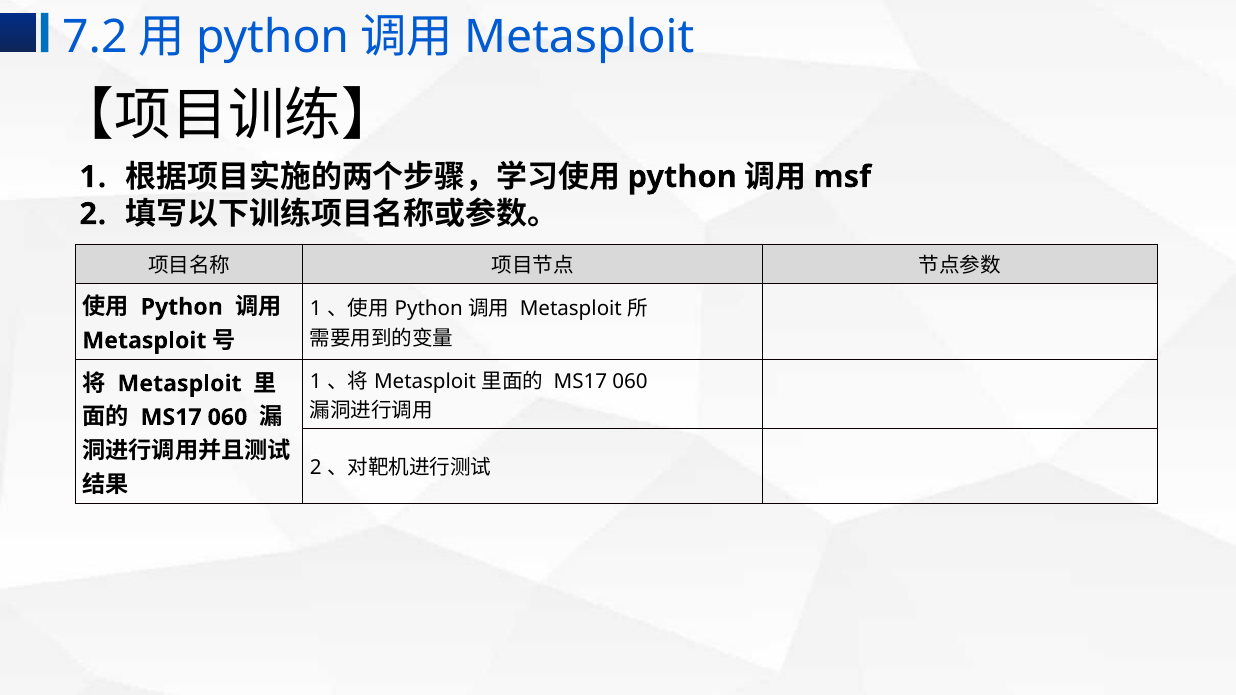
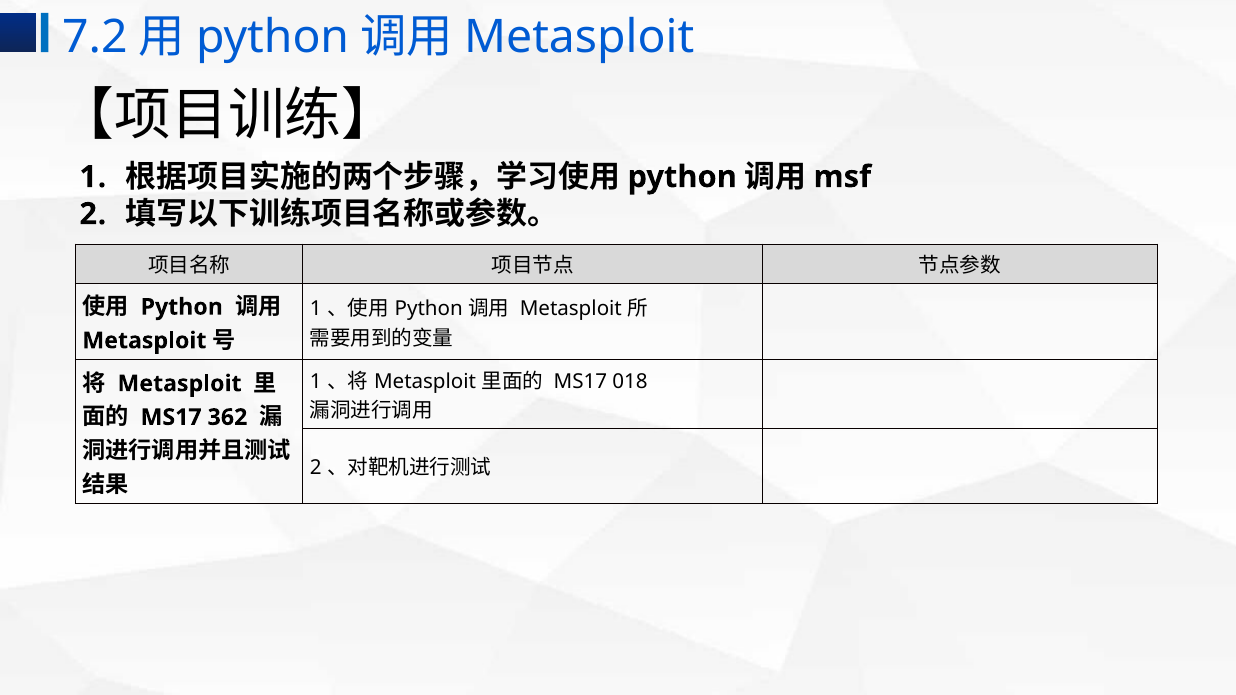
060: 060 -> 018 (630, 381)
060: 060 -> 362 (228, 417)
